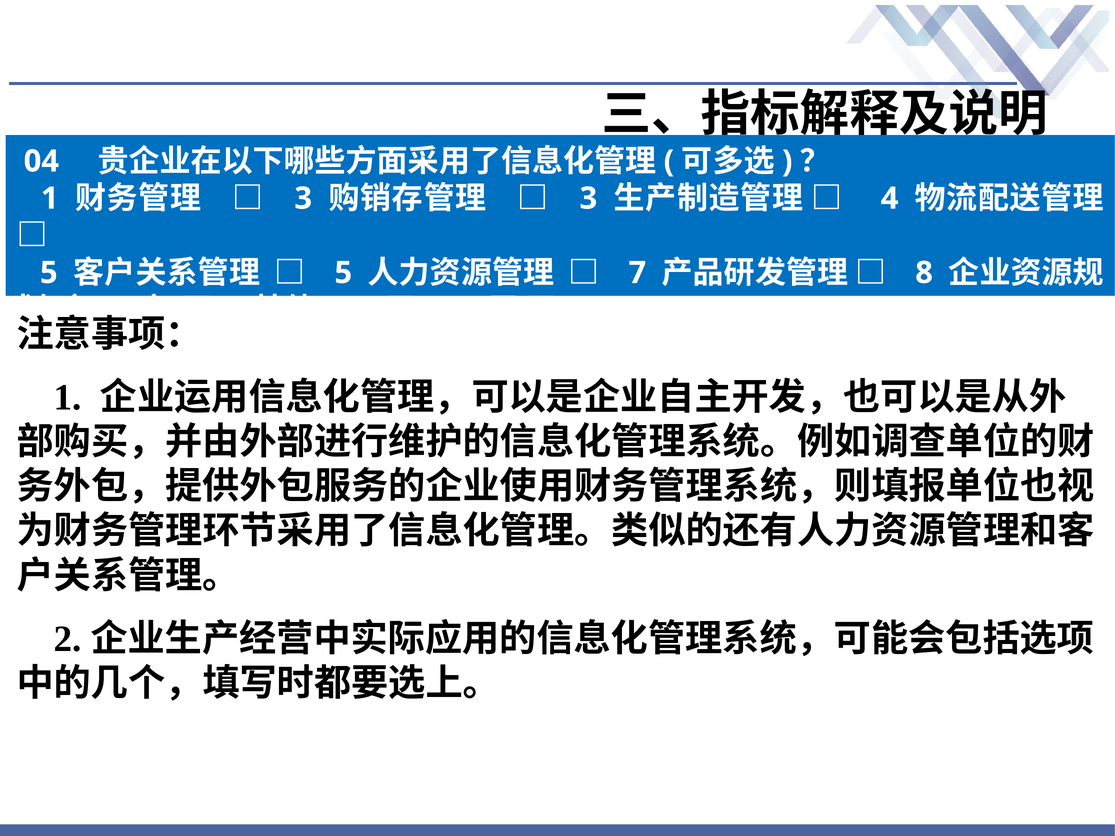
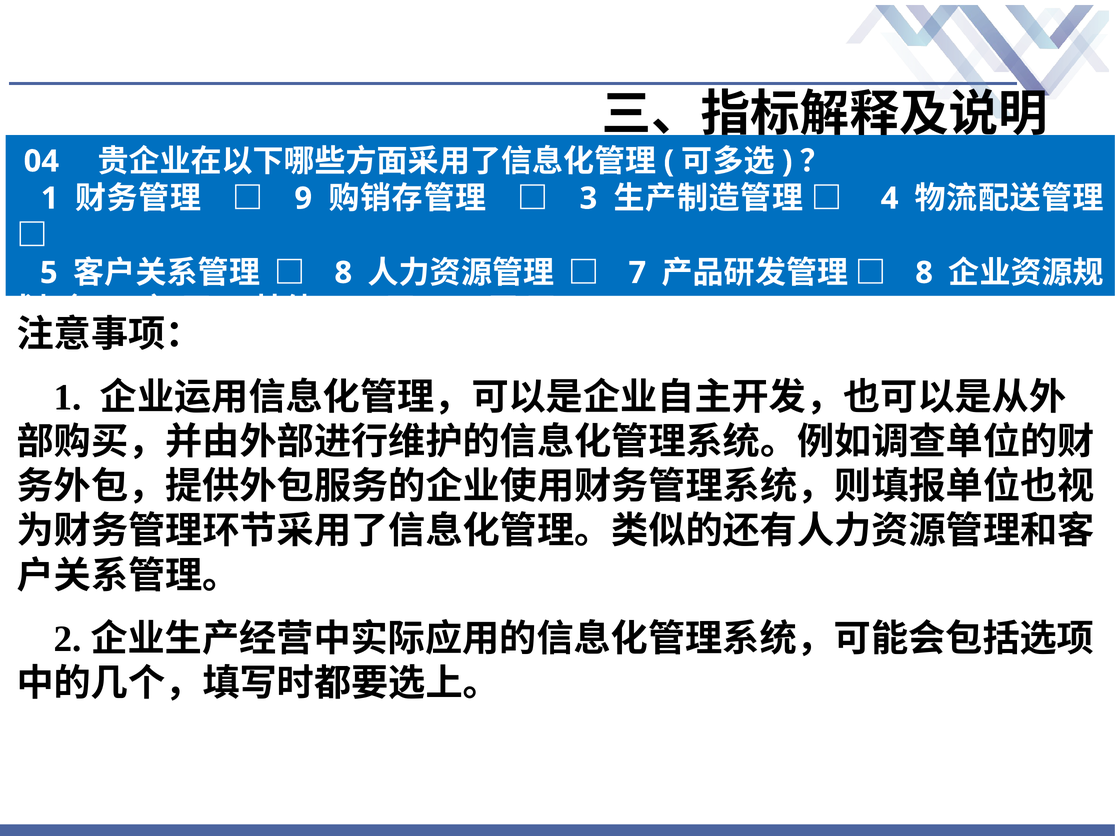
3: 3 -> 9 (303, 199)
5: 5 -> 8 (343, 273)
